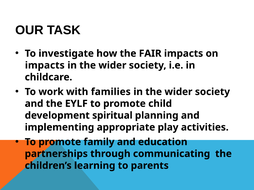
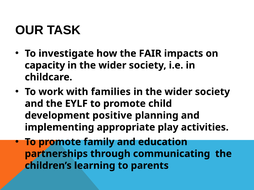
impacts: impacts -> capacity (45, 65)
spiritual: spiritual -> positive (112, 116)
